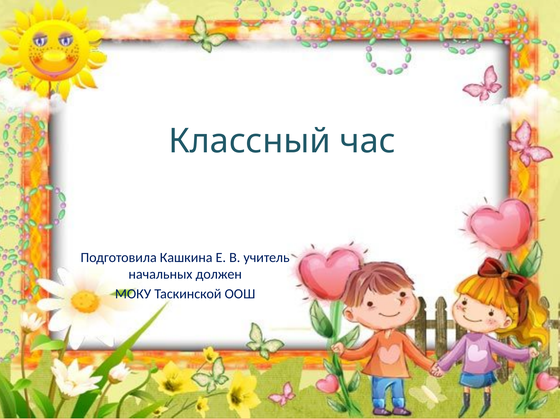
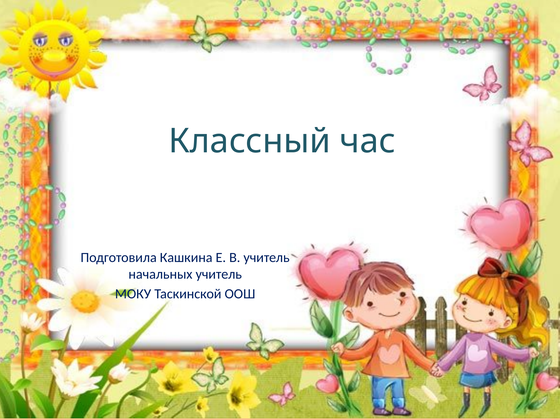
начальных должен: должен -> учитель (219, 274)
